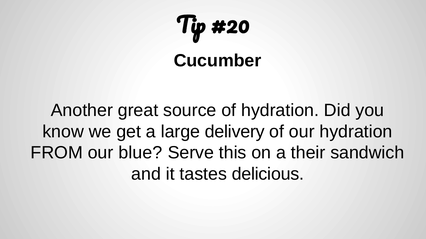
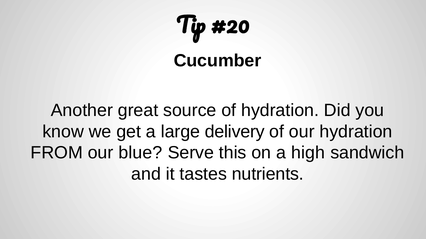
their: their -> high (308, 153)
delicious: delicious -> nutrients (268, 175)
